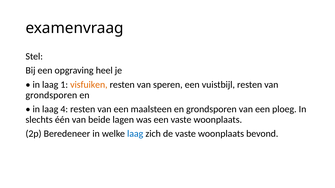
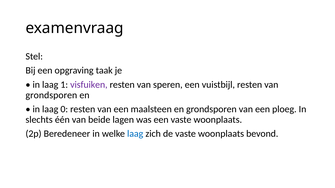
heel: heel -> taak (104, 71)
visfuiken colour: orange -> purple (89, 85)
4: 4 -> 0 (64, 109)
